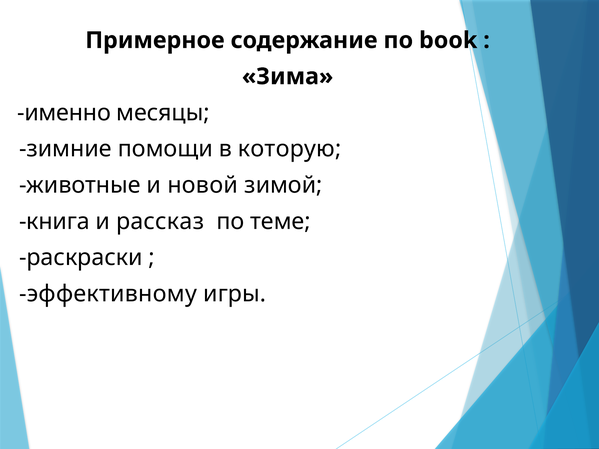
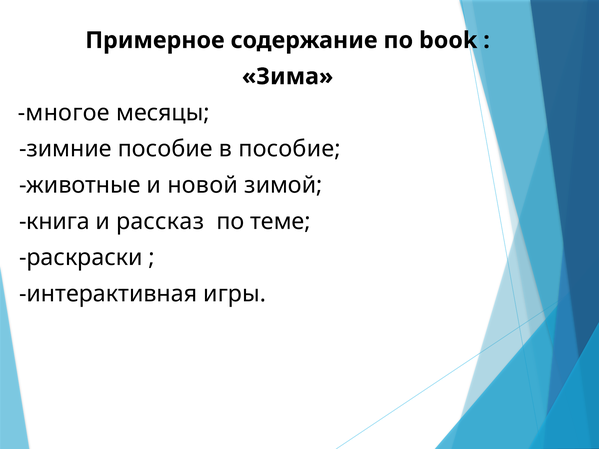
именно: именно -> многое (64, 113)
зимние помощи: помощи -> пособие (165, 149)
в которую: которую -> пособие (290, 149)
эффективному: эффективному -> интерактивная (108, 294)
